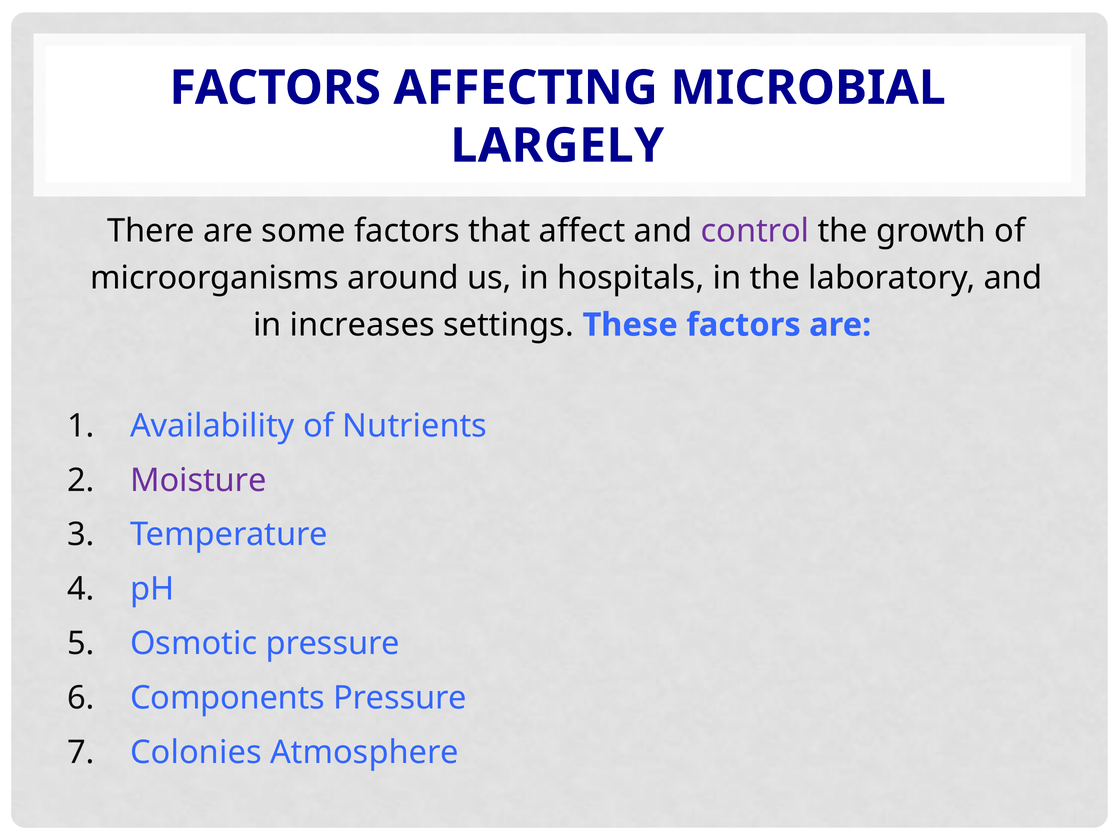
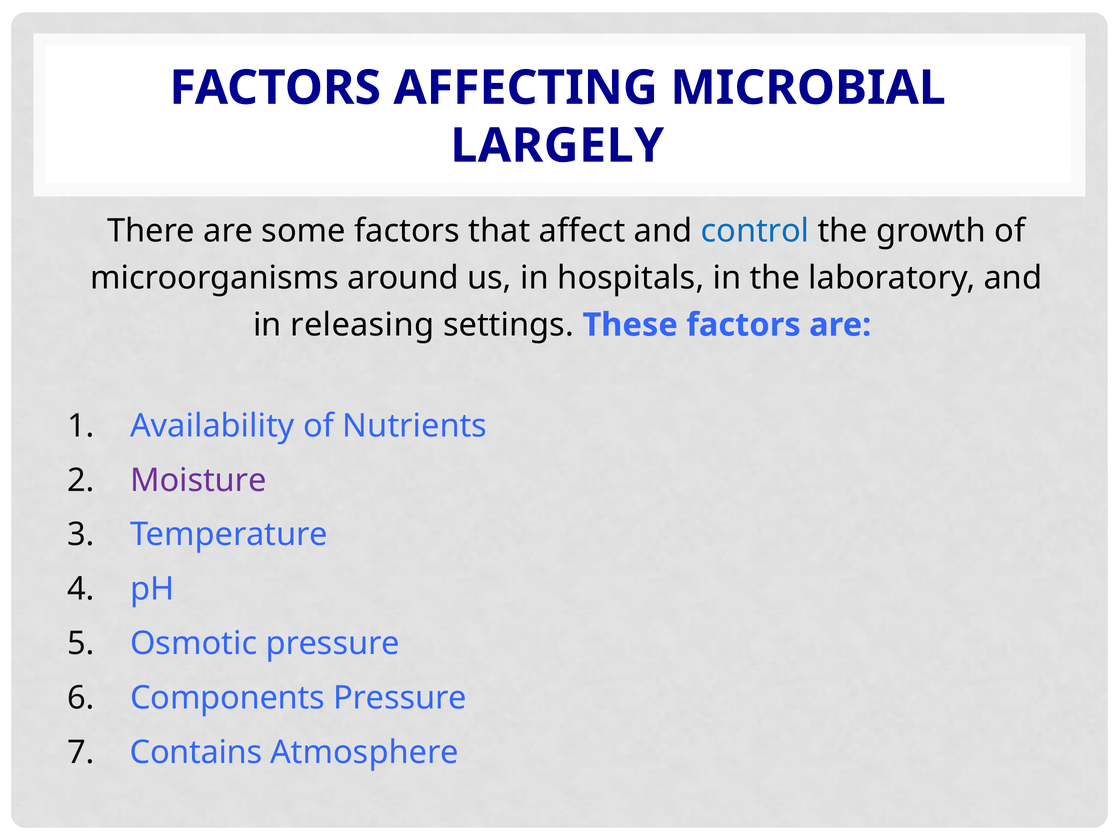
control colour: purple -> blue (755, 231)
increases: increases -> releasing (362, 325)
Colonies: Colonies -> Contains (196, 752)
